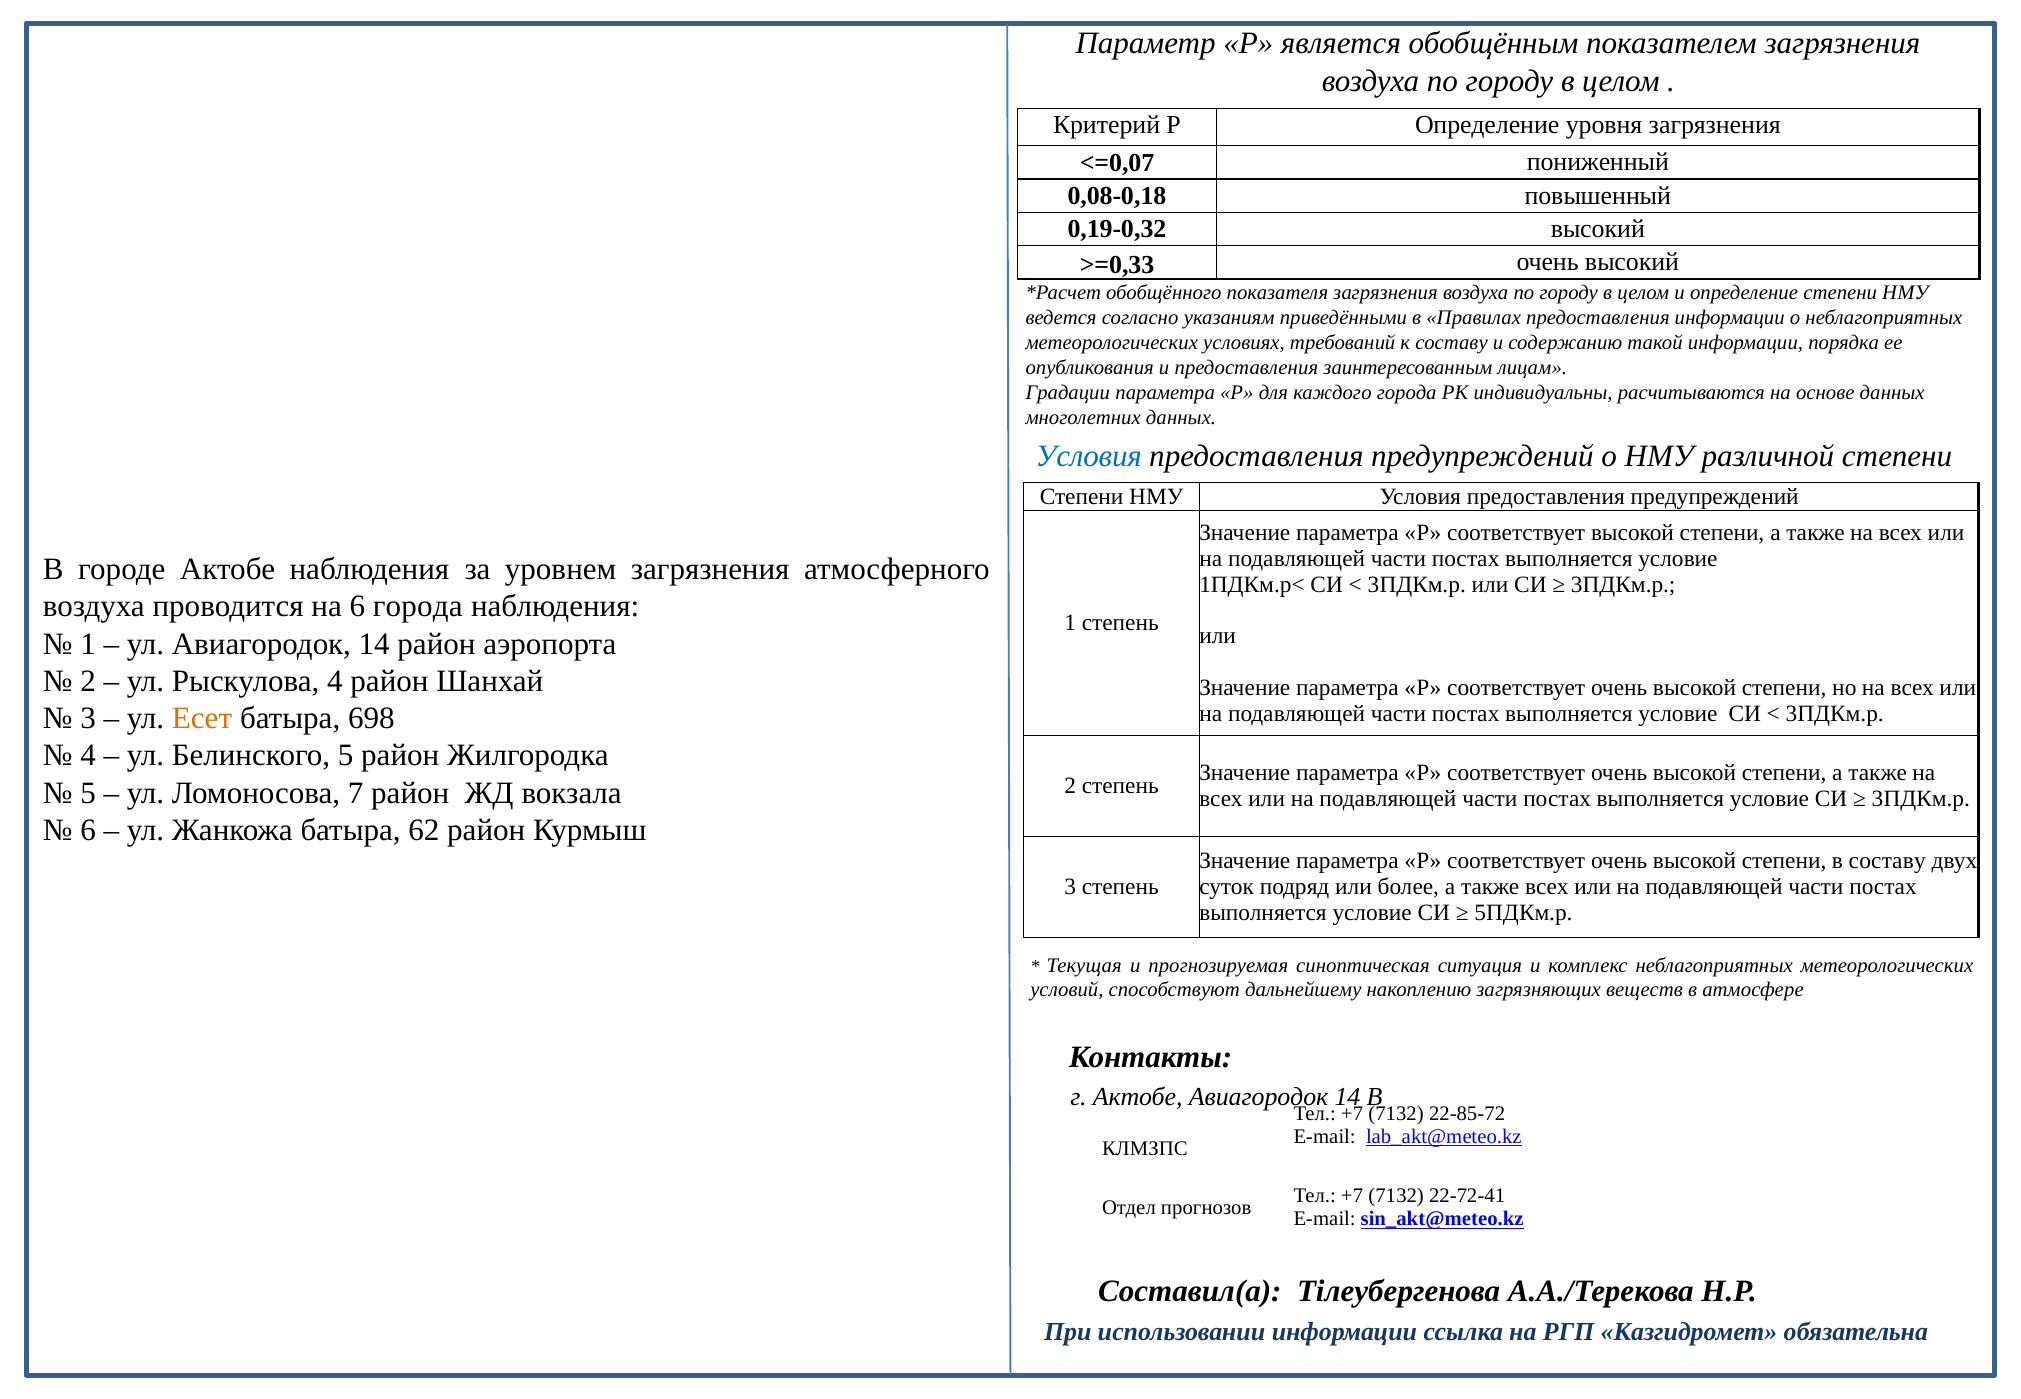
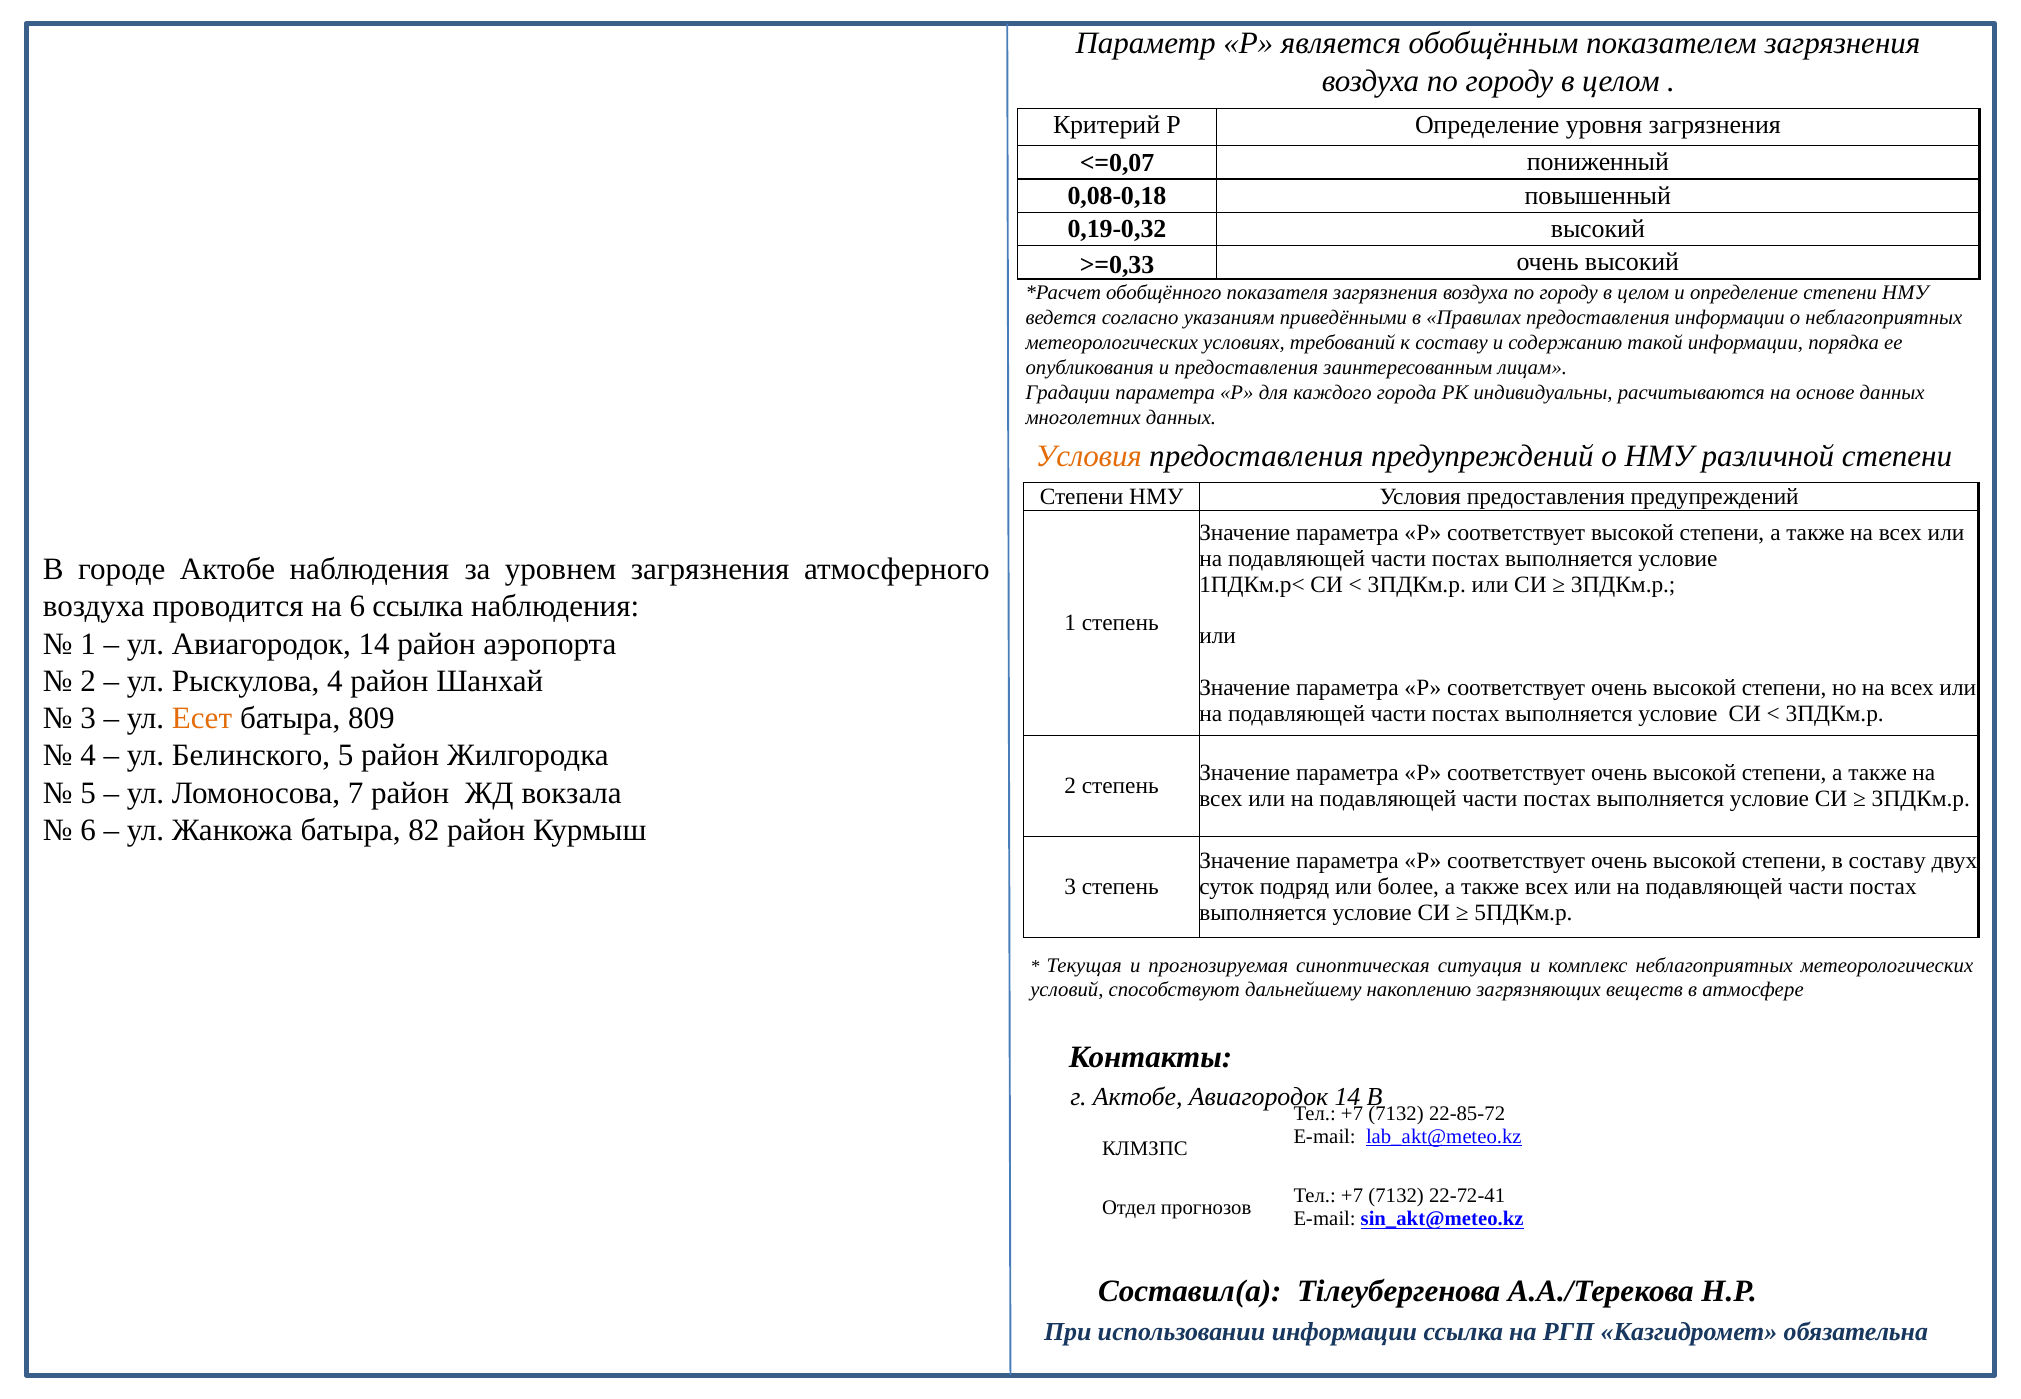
Условия colour: blue -> orange (1089, 456)
6 города: города -> ссылка (418, 607)
698: 698 -> 809 (371, 718)
62: 62 -> 82 (424, 830)
